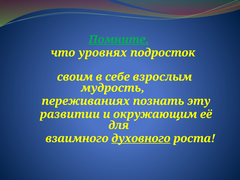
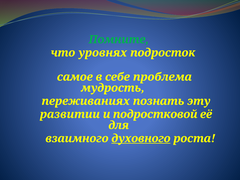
Помните underline: present -> none (119, 40)
своим: своим -> самое (75, 77)
взрослым: взрослым -> проблема (162, 77)
окружающим: окружающим -> подростковой (155, 114)
